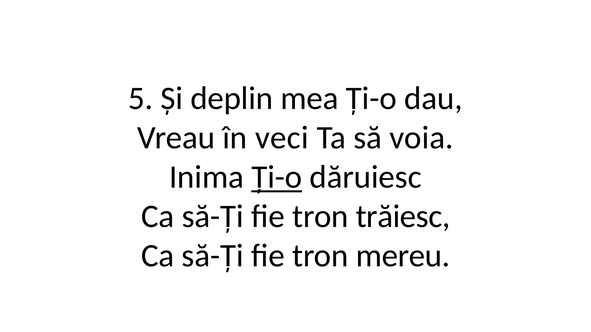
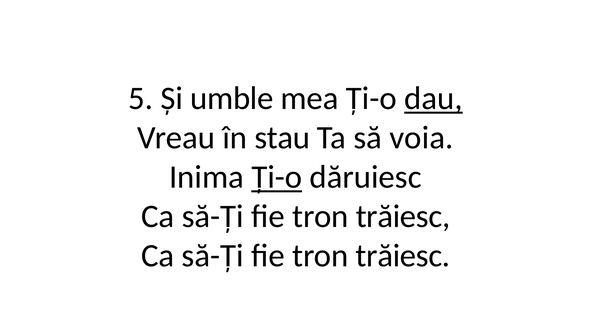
deplin: deplin -> umble (232, 99)
dau underline: none -> present (433, 99)
veci: veci -> stau (282, 138)
mereu: mereu -> trăiesc (403, 256)
